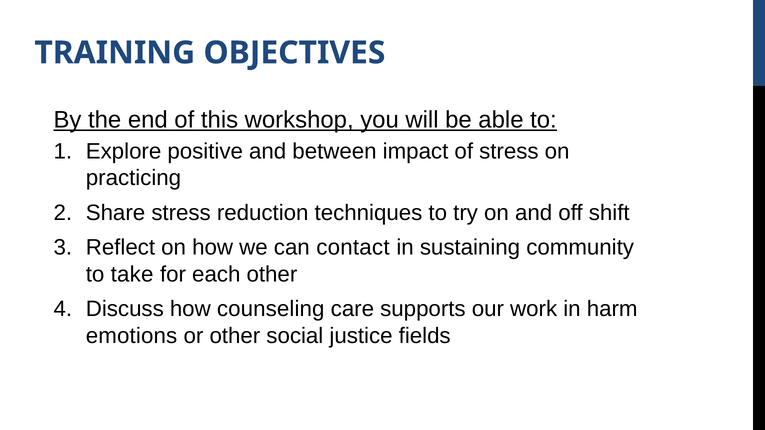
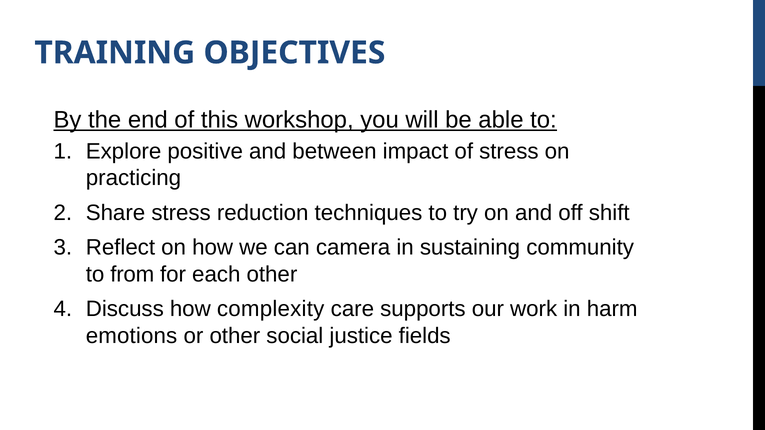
contact: contact -> camera (353, 248)
take: take -> from (132, 275)
counseling: counseling -> complexity (271, 309)
